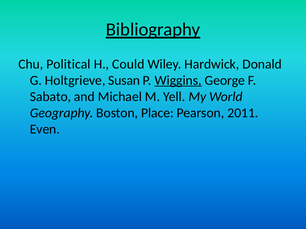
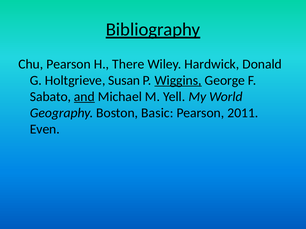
Chu Political: Political -> Pearson (69, 64)
Could: Could -> There (128, 64)
and underline: none -> present (84, 97)
Place: Place -> Basic (157, 113)
